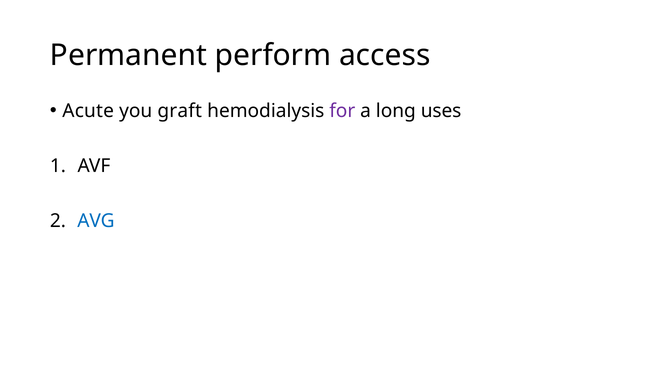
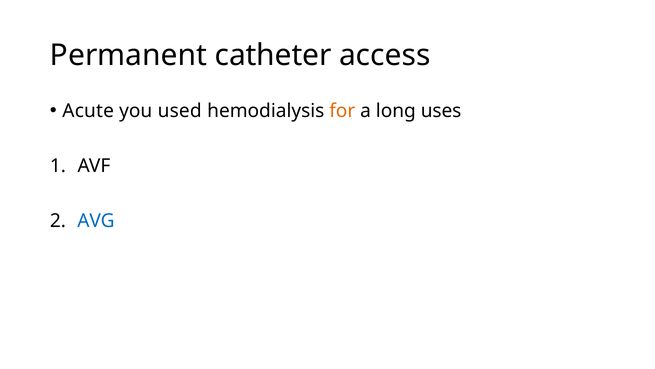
perform: perform -> catheter (273, 55)
graft: graft -> used (180, 111)
for colour: purple -> orange (342, 111)
